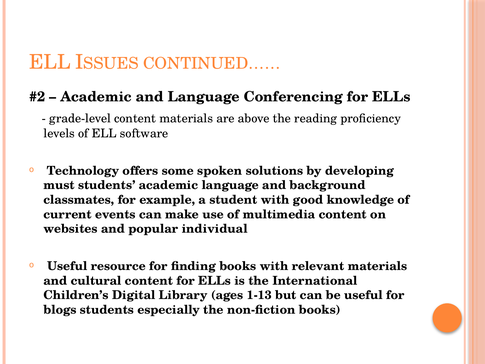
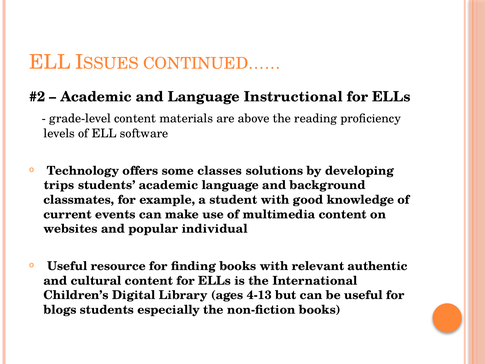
Conferencing: Conferencing -> Instructional (293, 97)
spoken: spoken -> classes (220, 171)
must: must -> trips (59, 185)
relevant materials: materials -> authentic (378, 266)
1-13: 1-13 -> 4-13 (259, 295)
